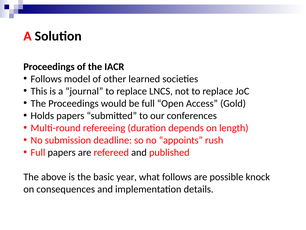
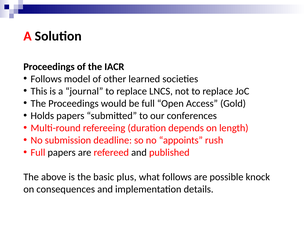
year: year -> plus (127, 177)
